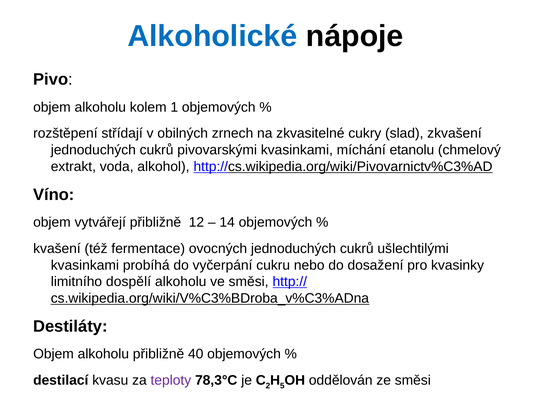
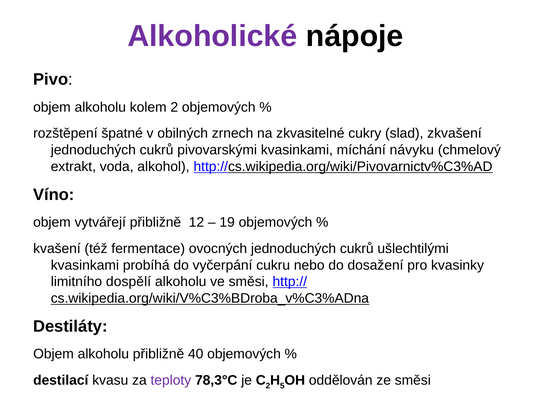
Alkoholické colour: blue -> purple (212, 36)
kolem 1: 1 -> 2 (174, 107)
střídají: střídají -> špatné (122, 133)
etanolu: etanolu -> návyku (412, 150)
14: 14 -> 19 (227, 222)
